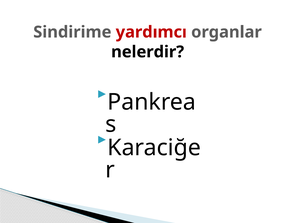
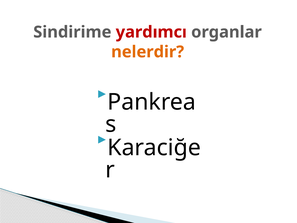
nelerdir colour: black -> orange (148, 52)
